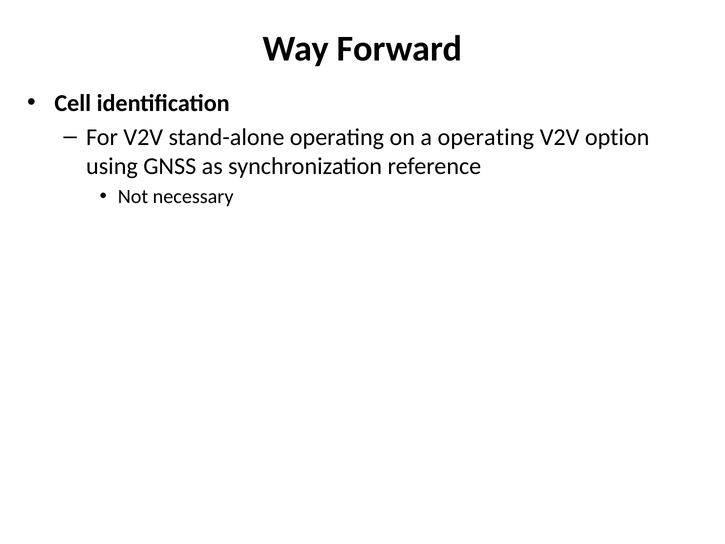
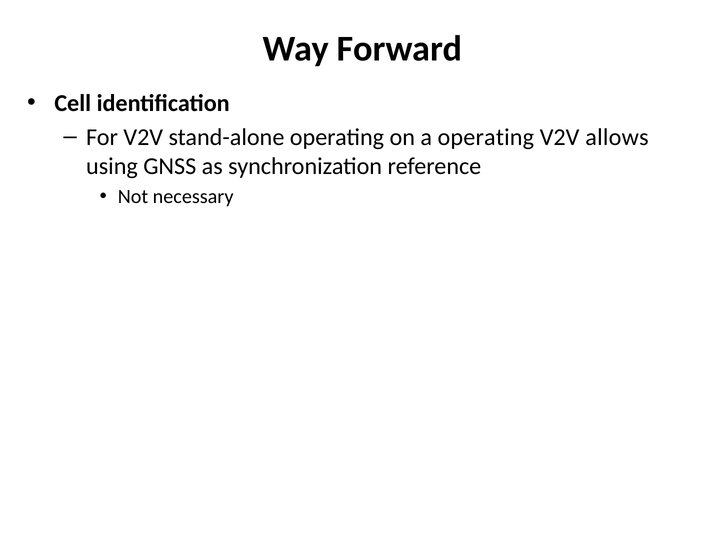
option: option -> allows (617, 137)
